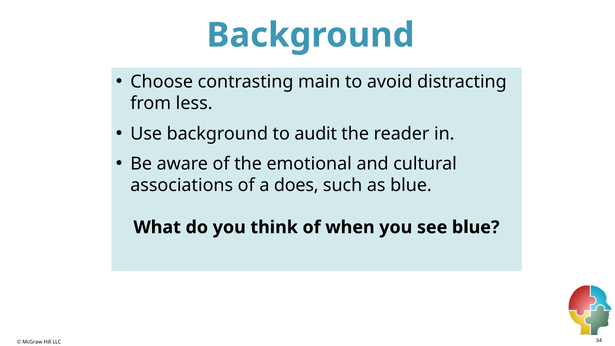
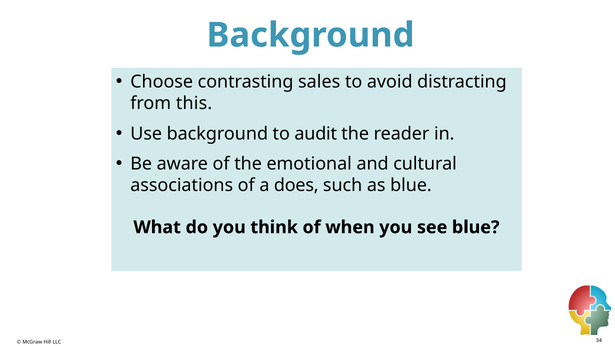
main: main -> sales (319, 82)
less: less -> this (194, 103)
